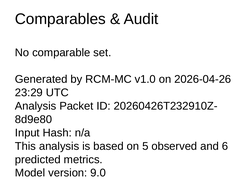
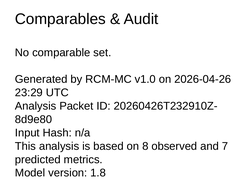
5: 5 -> 8 (145, 146)
6: 6 -> 7 (225, 146)
9.0: 9.0 -> 1.8 (98, 172)
